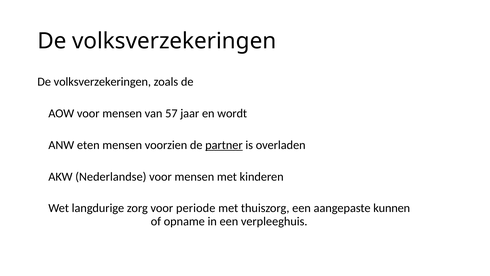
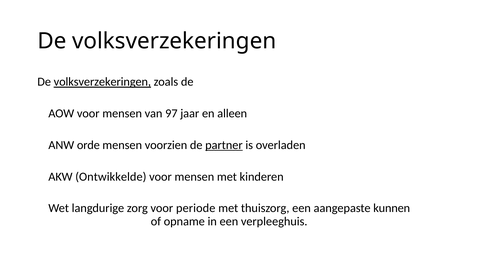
volksverzekeringen underline: none -> present (102, 82)
57: 57 -> 97 (171, 113)
wordt: wordt -> alleen (232, 113)
eten: eten -> orde (88, 145)
Nederlandse: Nederlandse -> Ontwikkelde (111, 176)
